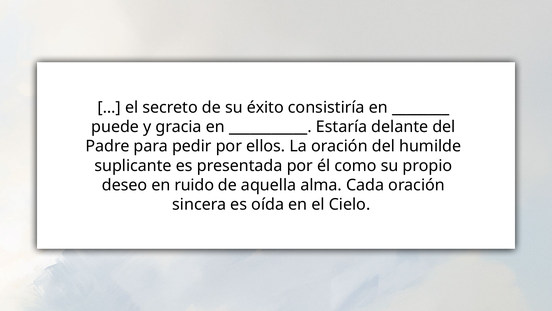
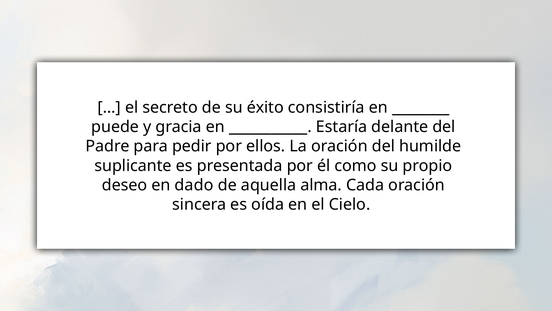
ruido: ruido -> dado (194, 185)
